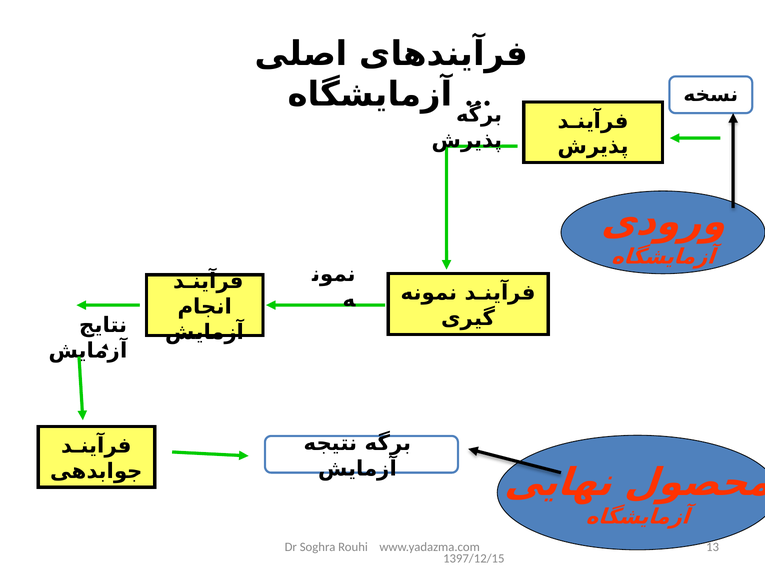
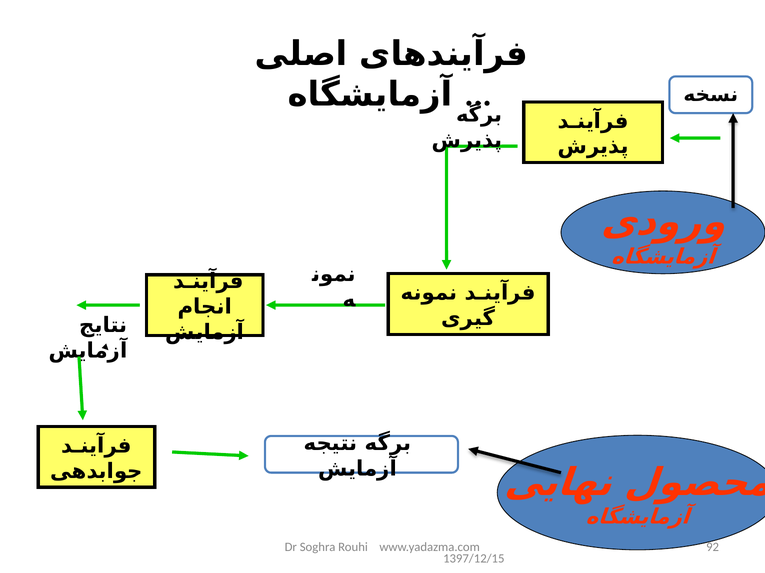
13: 13 -> 92 (713, 548)
